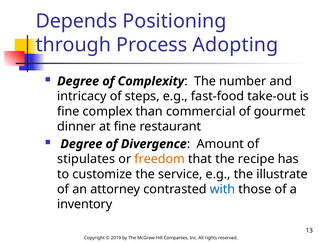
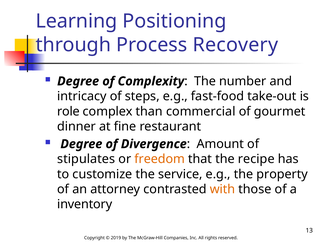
Depends: Depends -> Learning (76, 21)
Adopting: Adopting -> Recovery (235, 45)
fine: fine -> role (68, 111)
illustrate: illustrate -> property (282, 174)
with colour: blue -> orange (223, 189)
